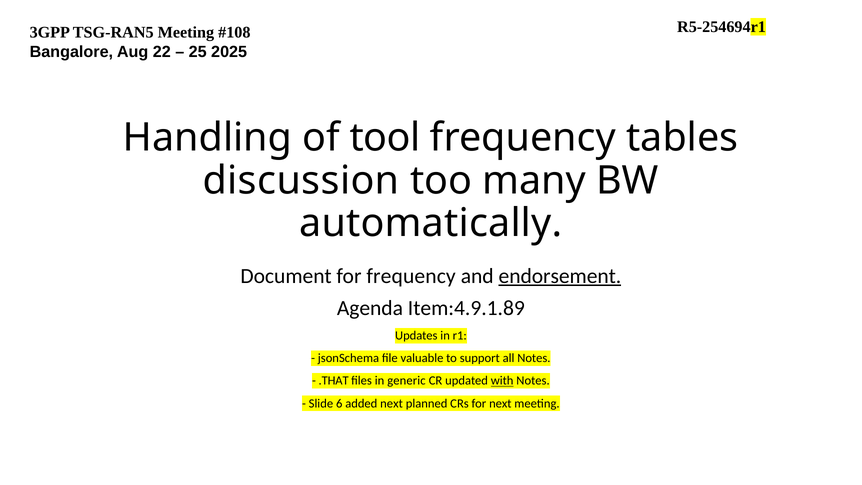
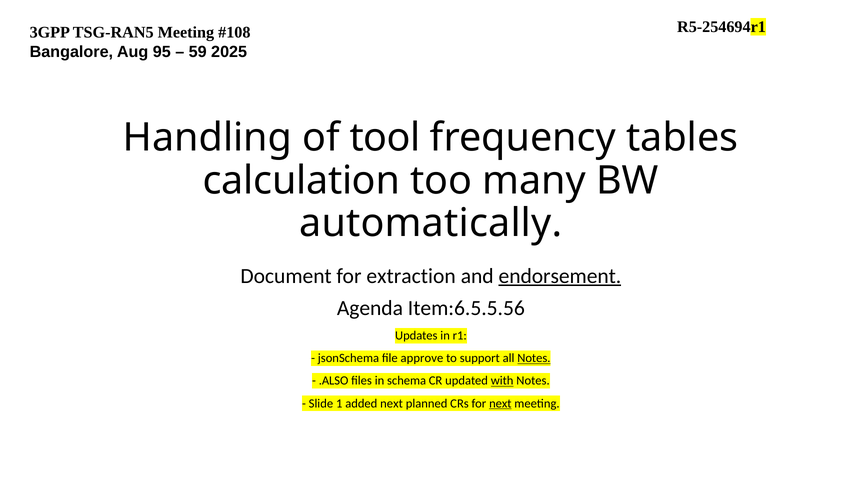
22: 22 -> 95 (162, 52)
25: 25 -> 59 (198, 52)
discussion: discussion -> calculation (301, 181)
for frequency: frequency -> extraction (411, 276)
Item:4.9.1.89: Item:4.9.1.89 -> Item:6.5.5.56 (466, 308)
valuable: valuable -> approve (422, 358)
Notes underline: none -> present (534, 358)
.THAT: .THAT -> .ALSO (334, 381)
generic: generic -> schema (407, 381)
6: 6 -> 1 (339, 403)
next underline: none -> present (500, 403)
